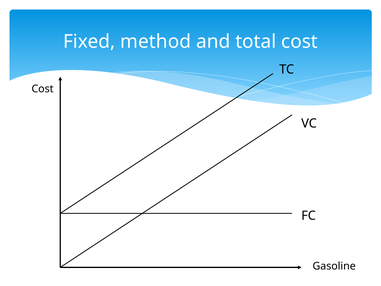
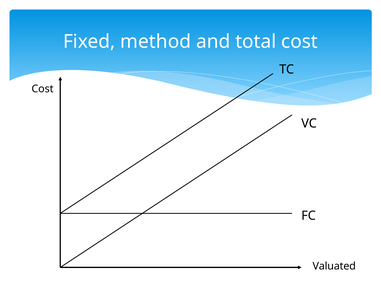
Gasoline: Gasoline -> Valuated (334, 266)
